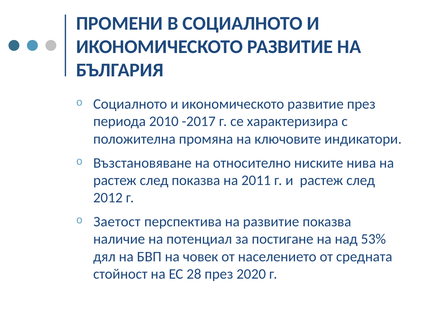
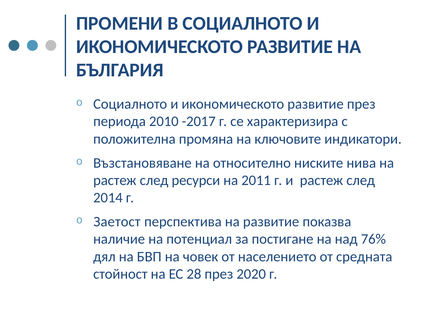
след показва: показва -> ресурси (196, 180)
2012: 2012 -> 2014 (108, 198)
53%: 53% -> 76% (373, 239)
